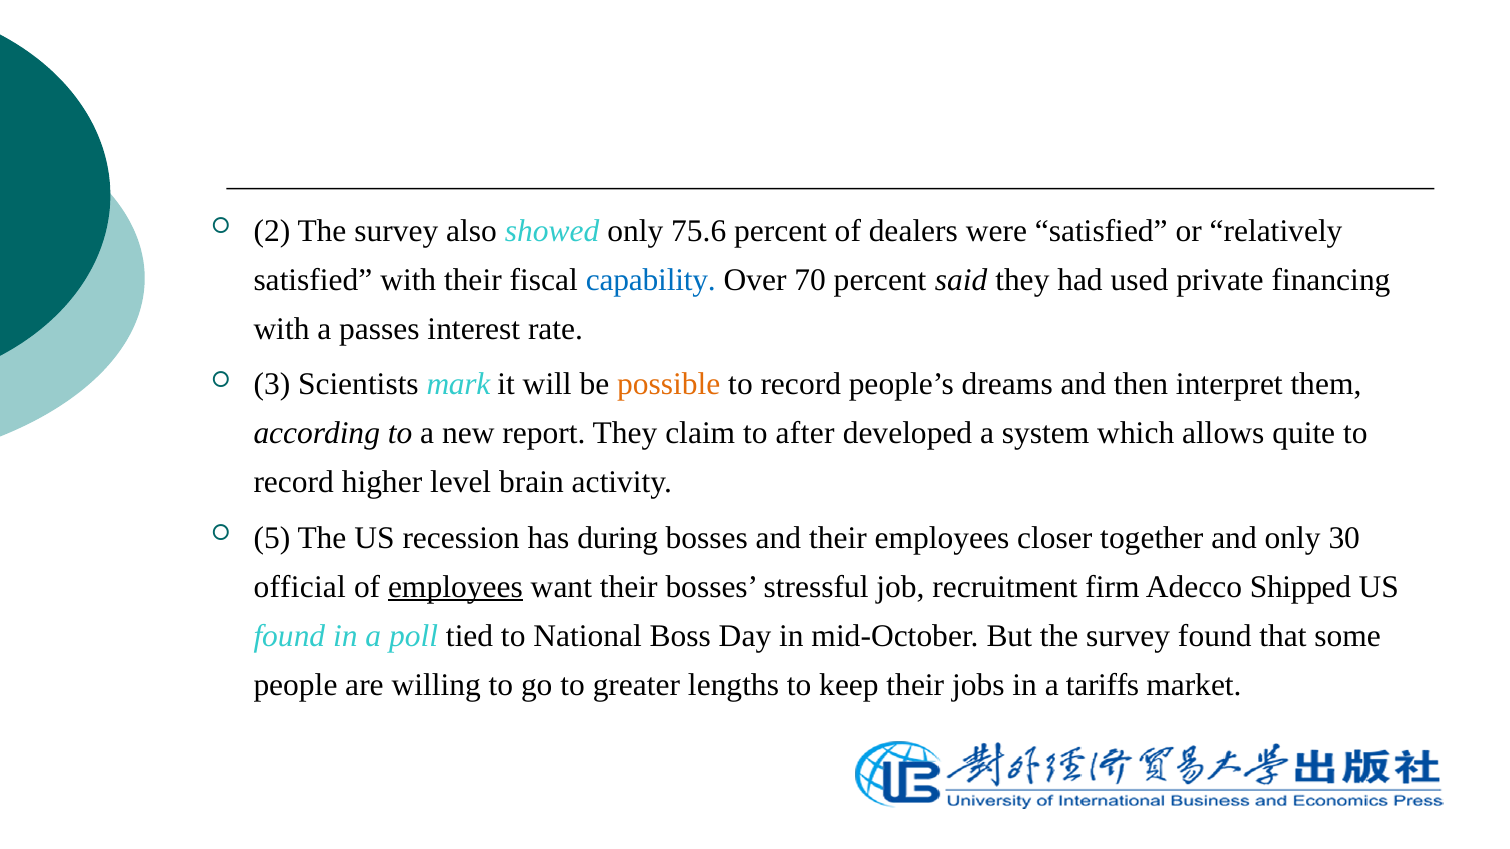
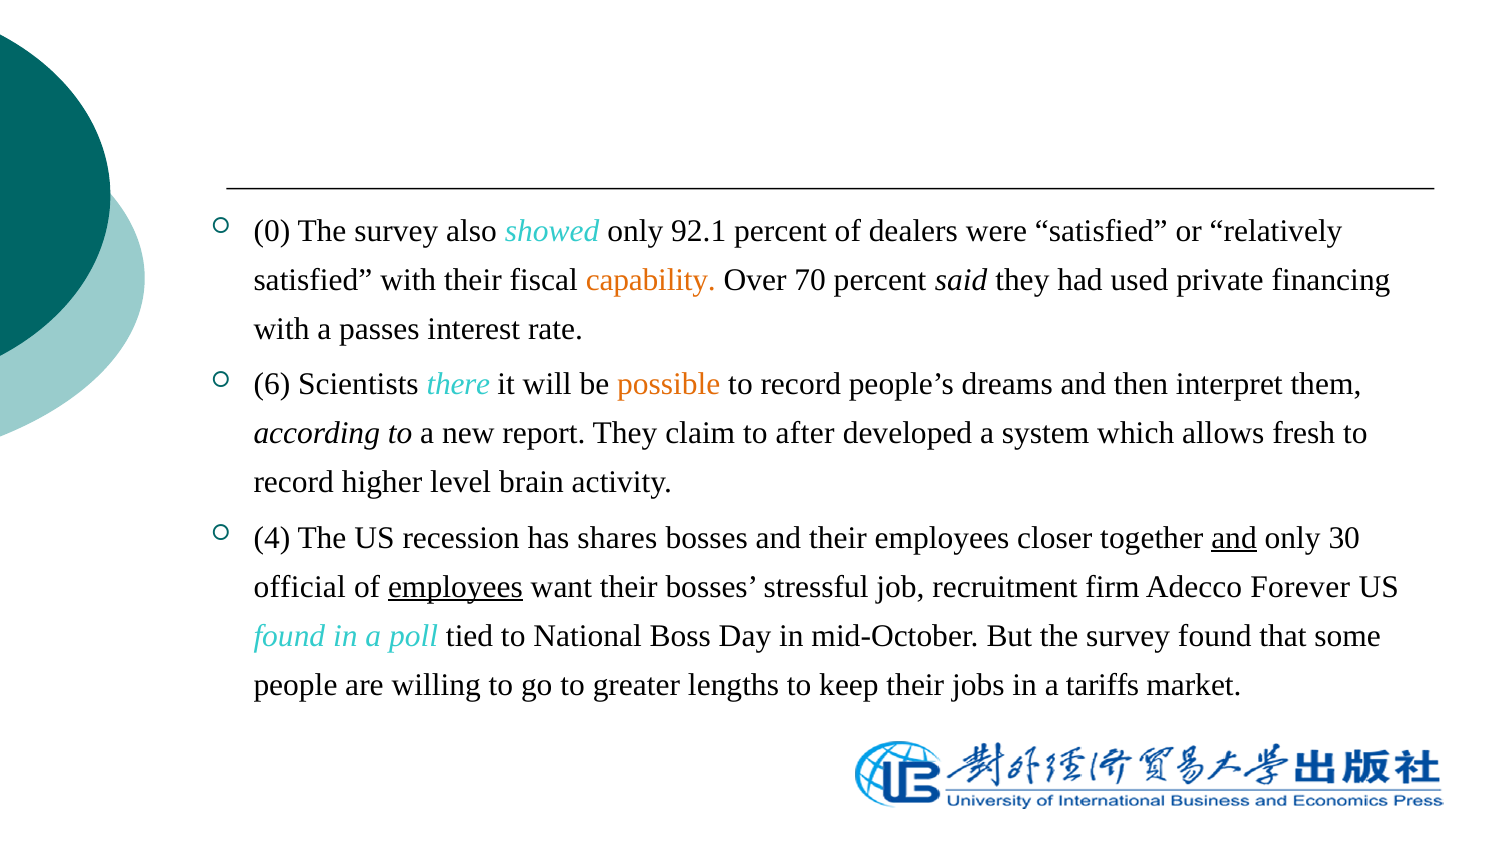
2: 2 -> 0 (272, 231)
75.6: 75.6 -> 92.1 (699, 231)
capability colour: blue -> orange (651, 280)
3: 3 -> 6 (272, 385)
mark: mark -> there (458, 385)
quite: quite -> fresh (1304, 434)
5: 5 -> 4 (272, 538)
during: during -> shares (617, 538)
and underline: none -> present (1234, 538)
Shipped: Shipped -> Forever (1300, 587)
